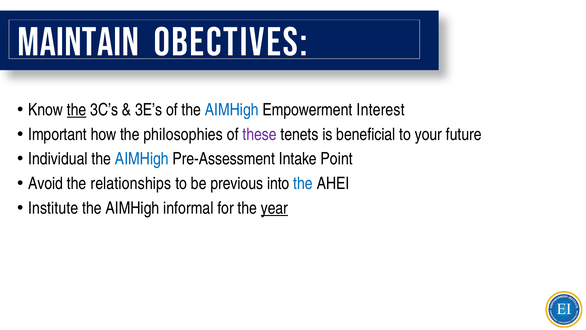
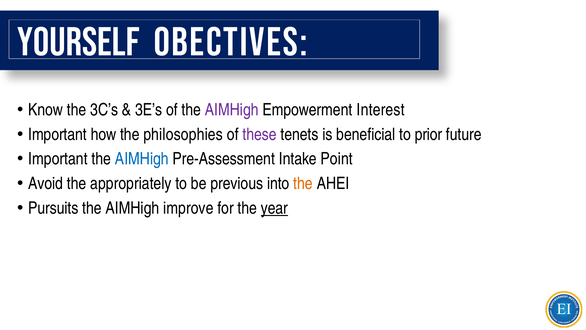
MAINTAIN: MAINTAIN -> YOURSELF (78, 42)
the underline: present -> none (77, 110)
AIMHigh colour: blue -> purple (232, 110)
your: your -> prior (428, 134)
Individual: Individual -> Important (58, 159)
relationships: relationships -> appropriately (131, 183)
the colour: blue -> orange (303, 183)
Institute: Institute -> Pursuits (53, 208)
informal: informal -> improve (188, 208)
